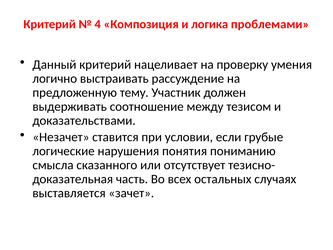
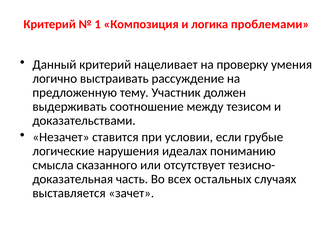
4: 4 -> 1 (98, 24)
понятия: понятия -> идеалах (185, 151)
